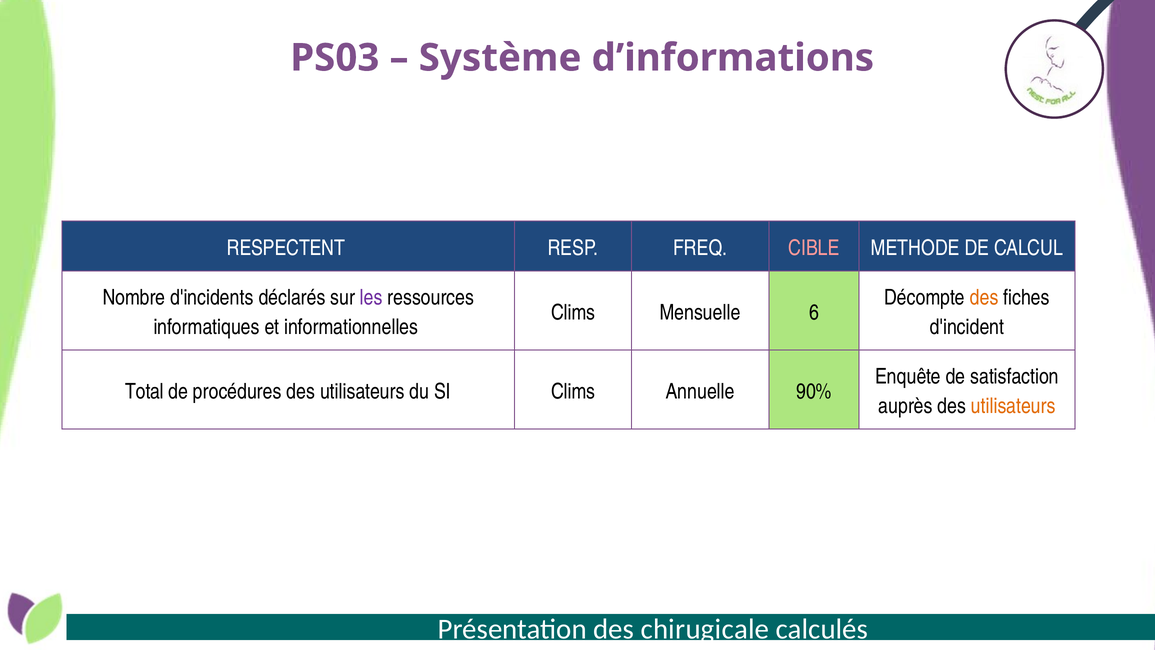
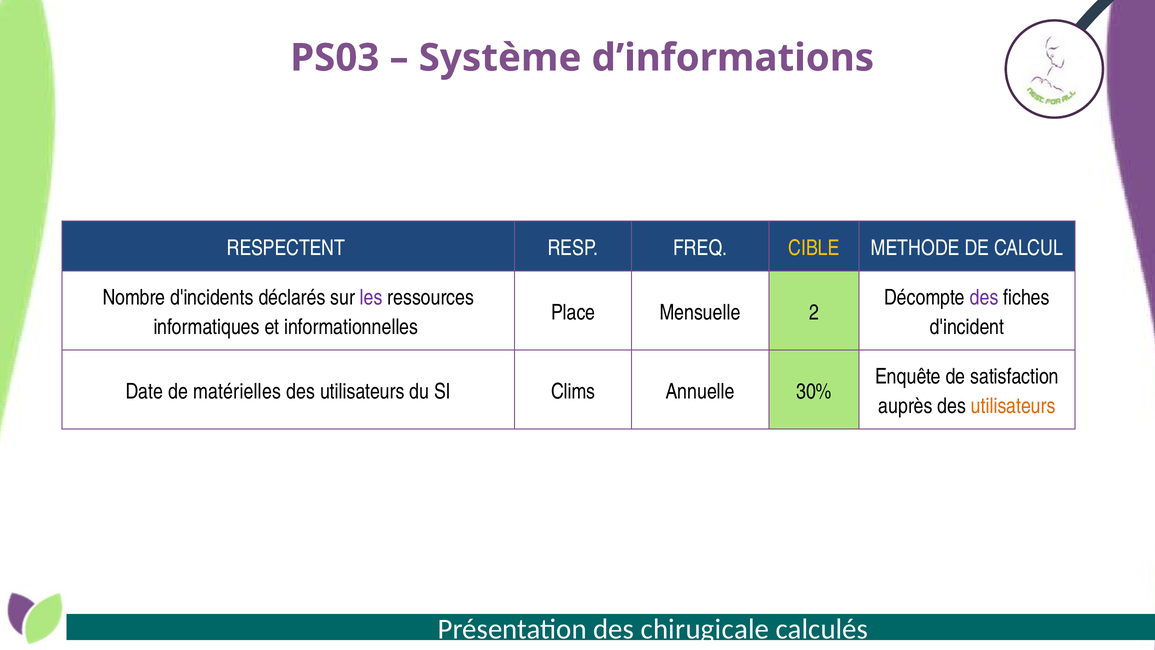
CIBLE colour: pink -> yellow (814, 248)
des colour: orange -> purple (984, 297)
Clims: Clims -> Place (573, 312)
6: 6 -> 2 (814, 312)
Total: Total -> Date (144, 391)
procédures: procédures -> matérielles (237, 391)
90%: 90% -> 30% (814, 391)
